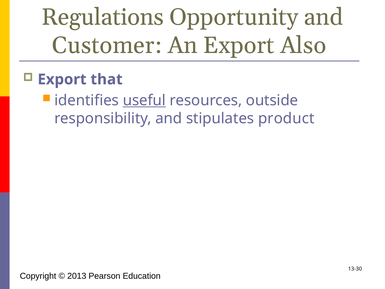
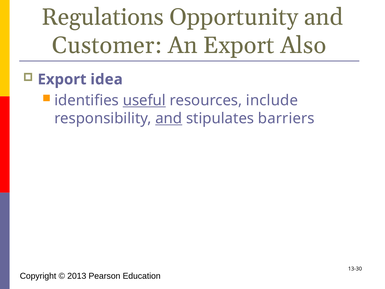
that: that -> idea (107, 79)
outside: outside -> include (272, 100)
and underline: none -> present (169, 118)
product: product -> barriers (286, 118)
